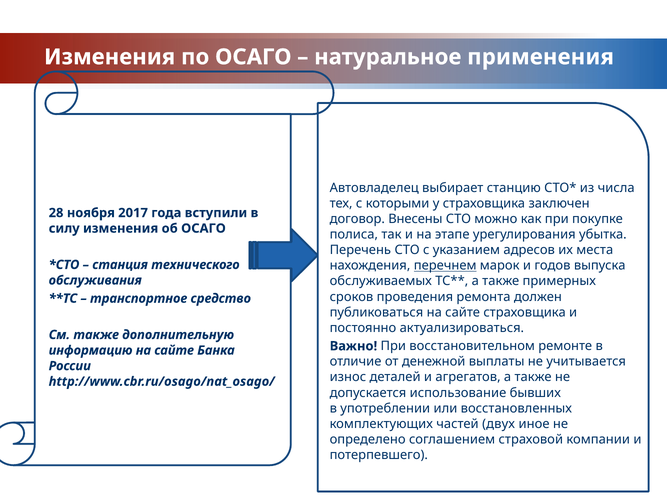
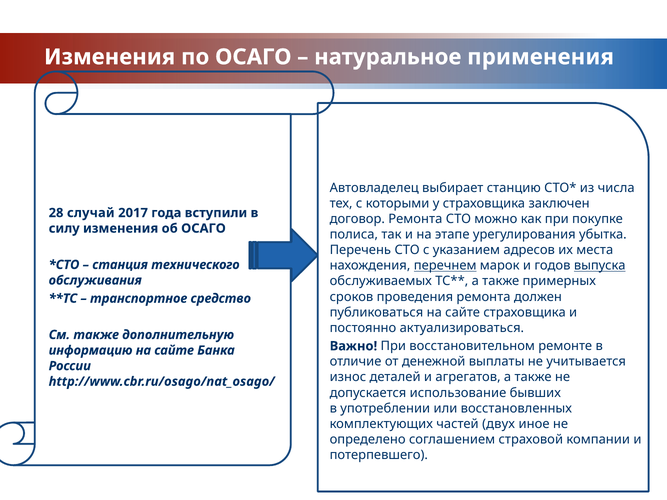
ноября: ноября -> случай (91, 213)
договор Внесены: Внесены -> Ремонта (415, 219)
выпуска underline: none -> present (600, 266)
